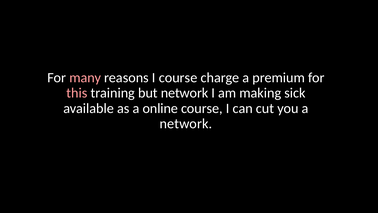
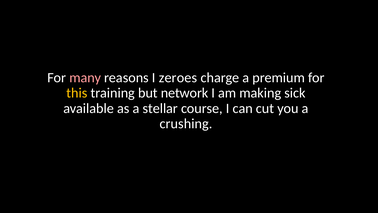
I course: course -> zeroes (178, 78)
this colour: pink -> yellow (77, 93)
online: online -> stellar (160, 108)
network: network -> crushing (186, 124)
